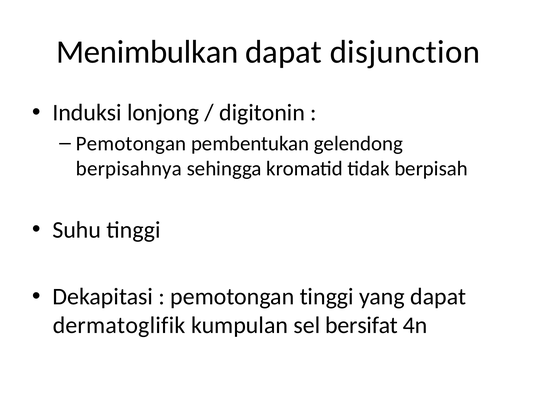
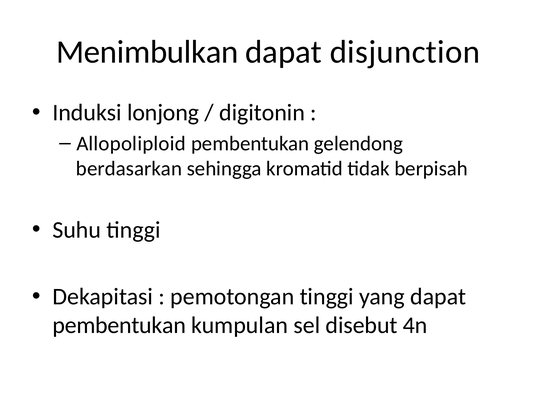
Pemotongan: Pemotongan -> Allopoliploid (131, 144)
berpisahnya: berpisahnya -> berdasarkan (129, 169)
dermatoglifik: dermatoglifik -> pembentukan (119, 326)
bersifat: bersifat -> disebut (362, 326)
